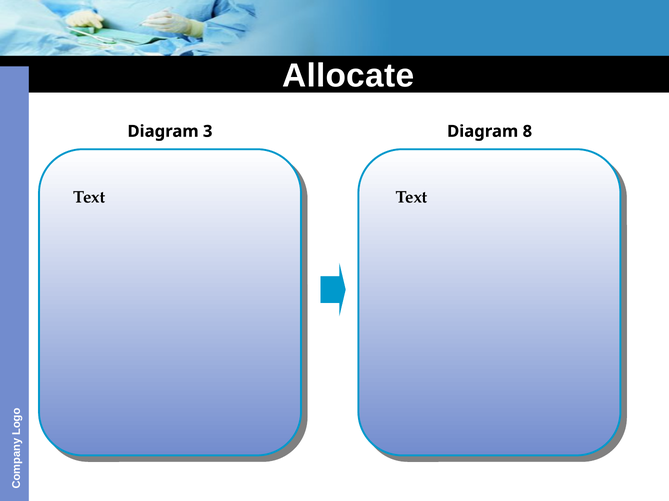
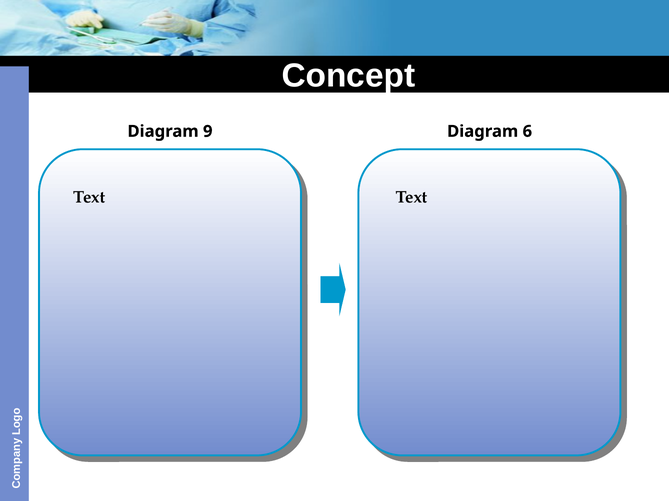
Allocate: Allocate -> Concept (348, 76)
3: 3 -> 9 (208, 132)
8: 8 -> 6 (527, 132)
